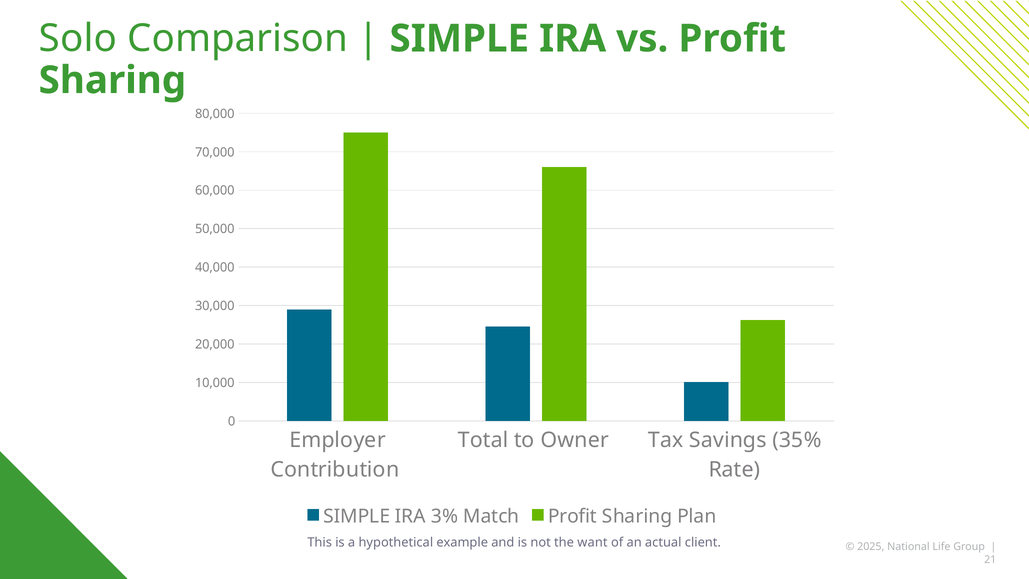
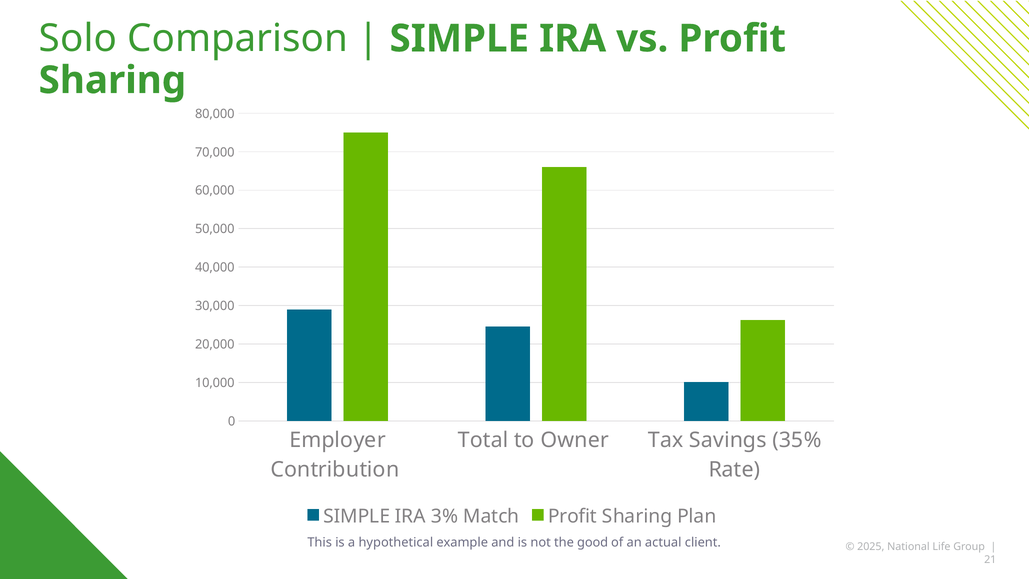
want: want -> good (593, 542)
